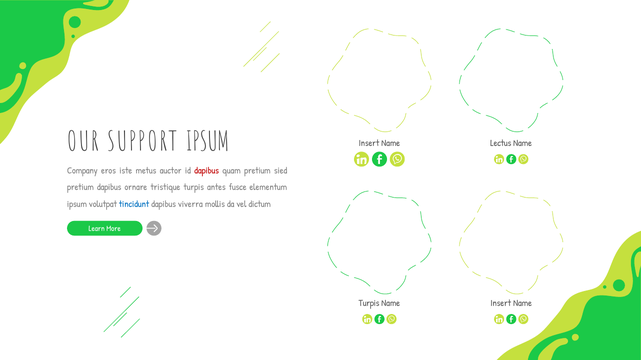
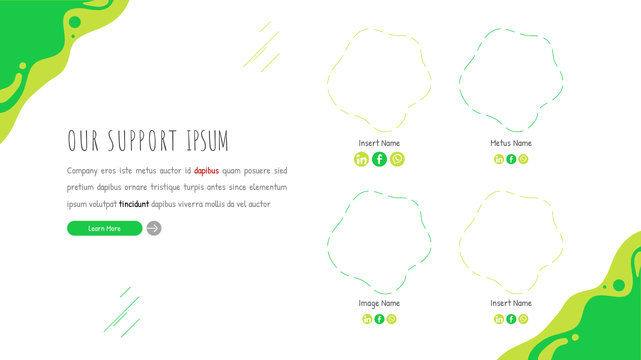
Lectus: Lectus -> Metus (501, 144)
quam pretium: pretium -> posuere (257, 171)
fusce: fusce -> since (238, 188)
tincidunt colour: blue -> black (134, 204)
vel dictum: dictum -> auctor (260, 204)
Turpis: Turpis -> Image (369, 304)
